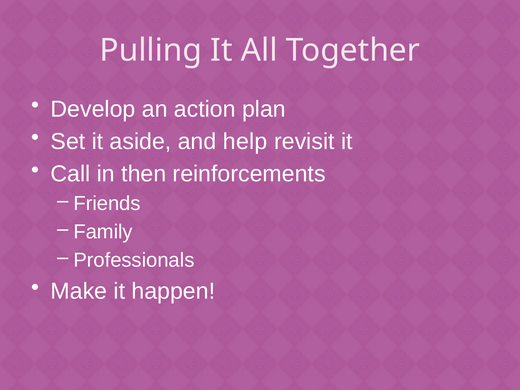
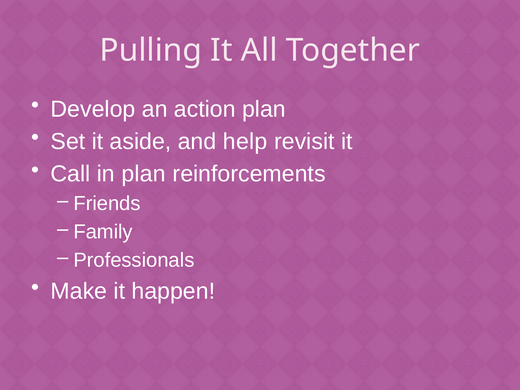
in then: then -> plan (144, 174)
